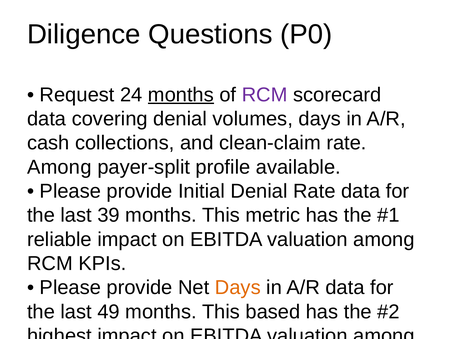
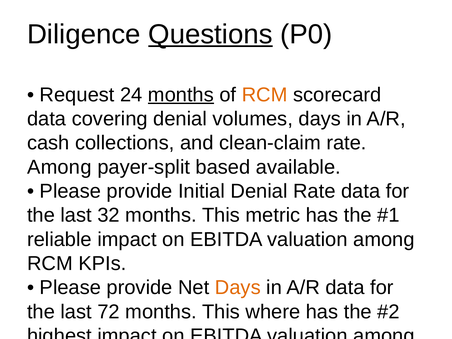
Questions underline: none -> present (210, 34)
RCM colour: purple -> orange (265, 95)
profile: profile -> based (223, 167)
39: 39 -> 32 (109, 215)
49: 49 -> 72 (109, 312)
based: based -> where (273, 312)
